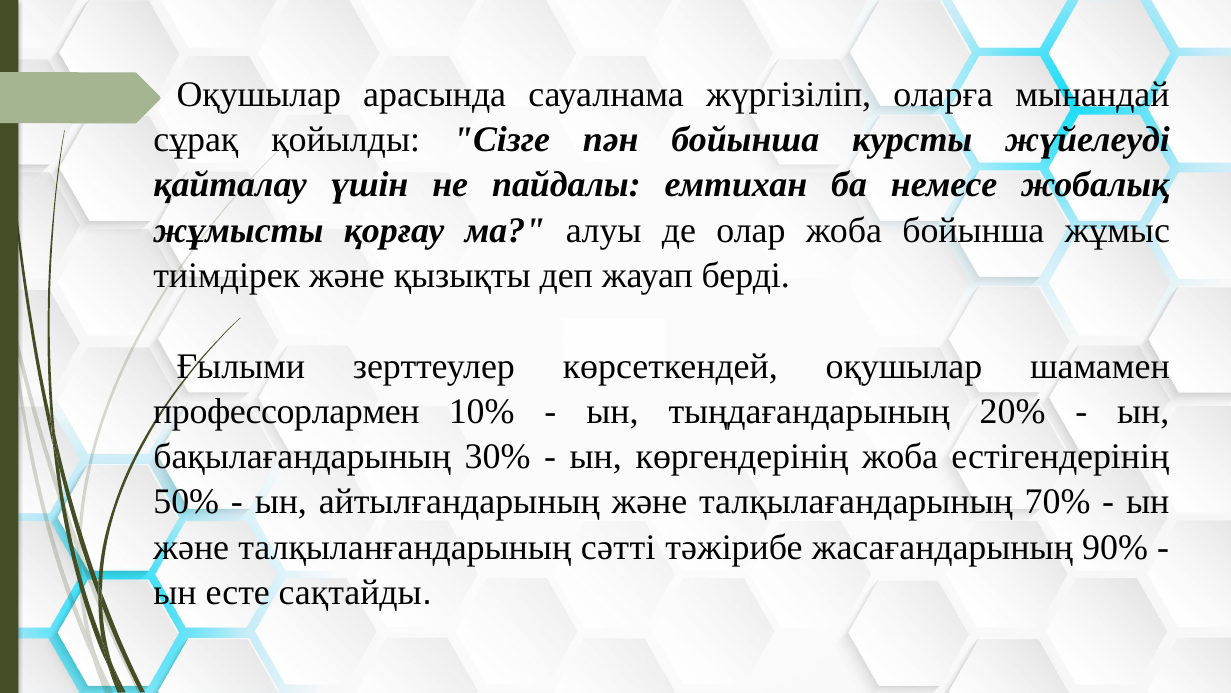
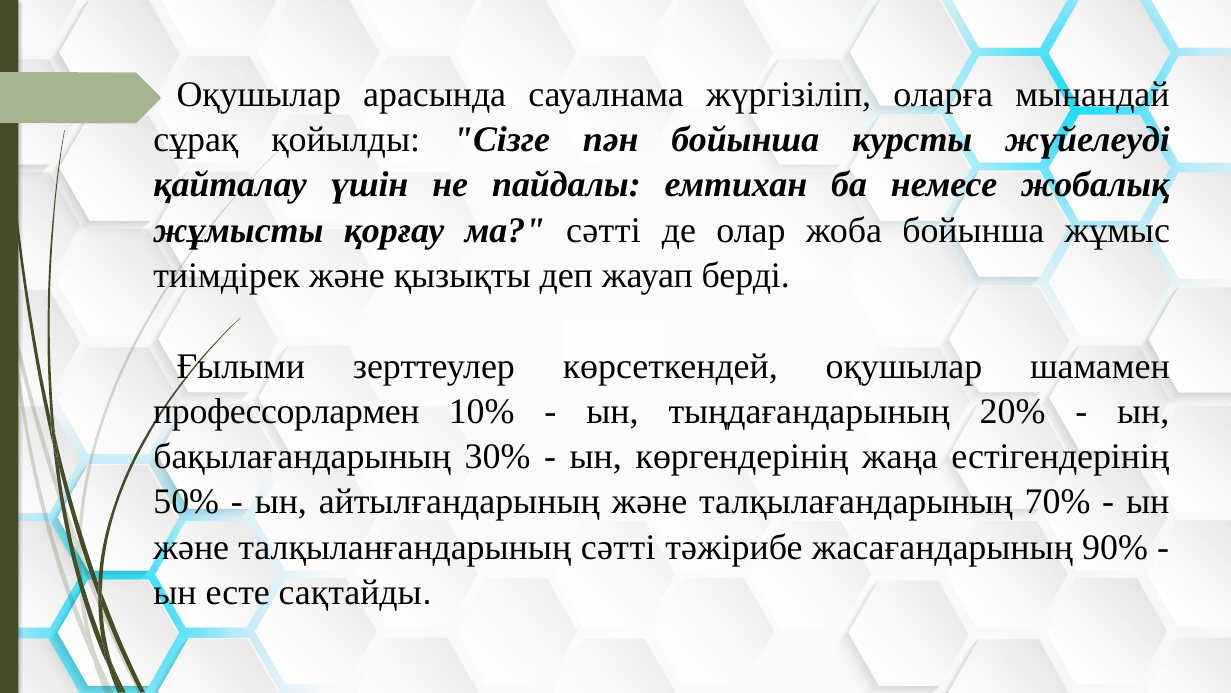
ма алуы: алуы -> сәтті (603, 230)
көргендерінің жоба: жоба -> жаңа (900, 456)
